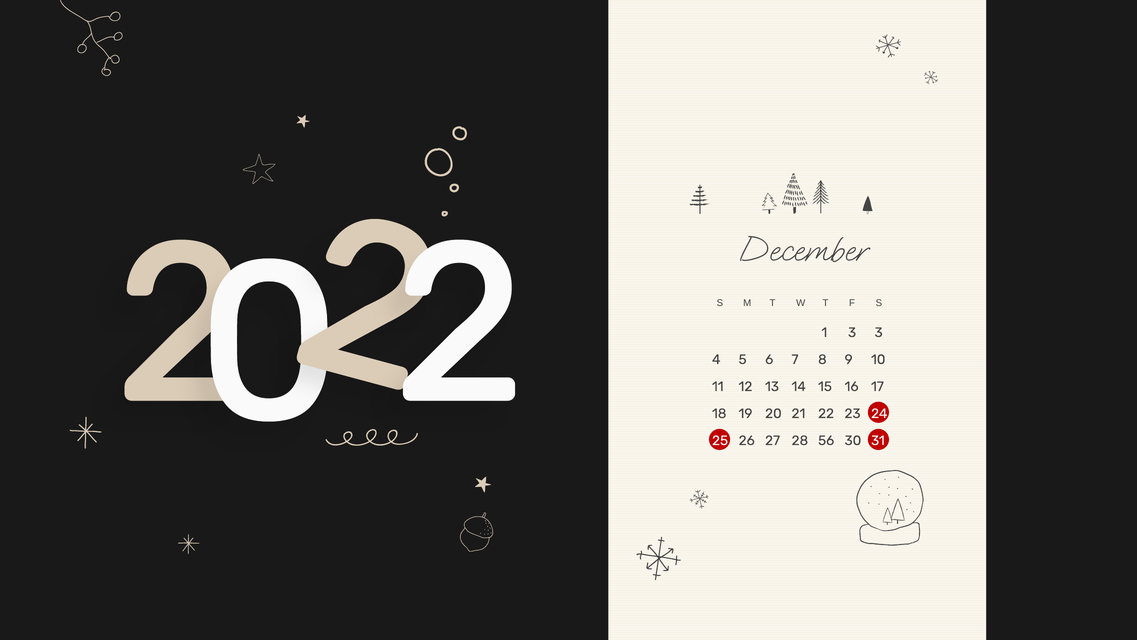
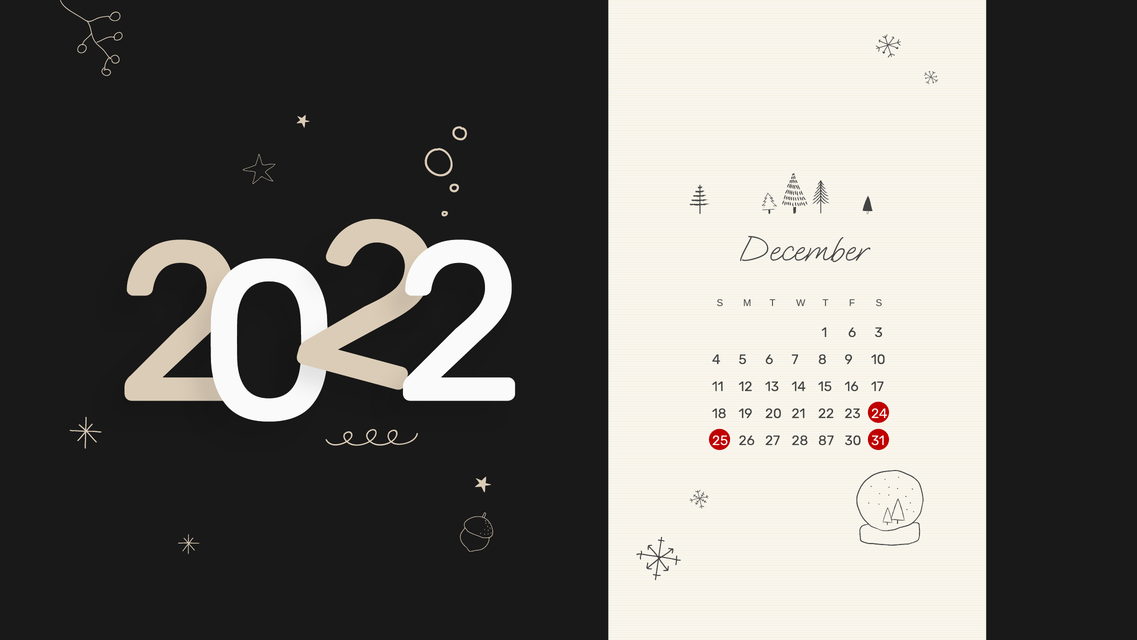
1 3: 3 -> 6 (852, 332)
56: 56 -> 87 (826, 440)
